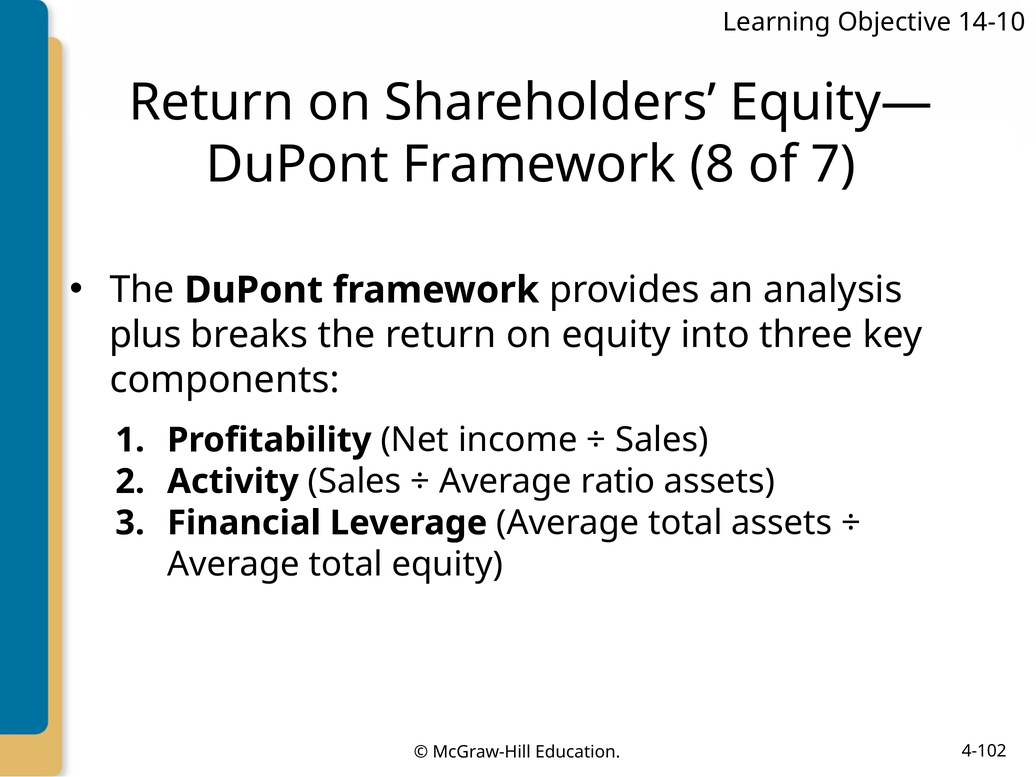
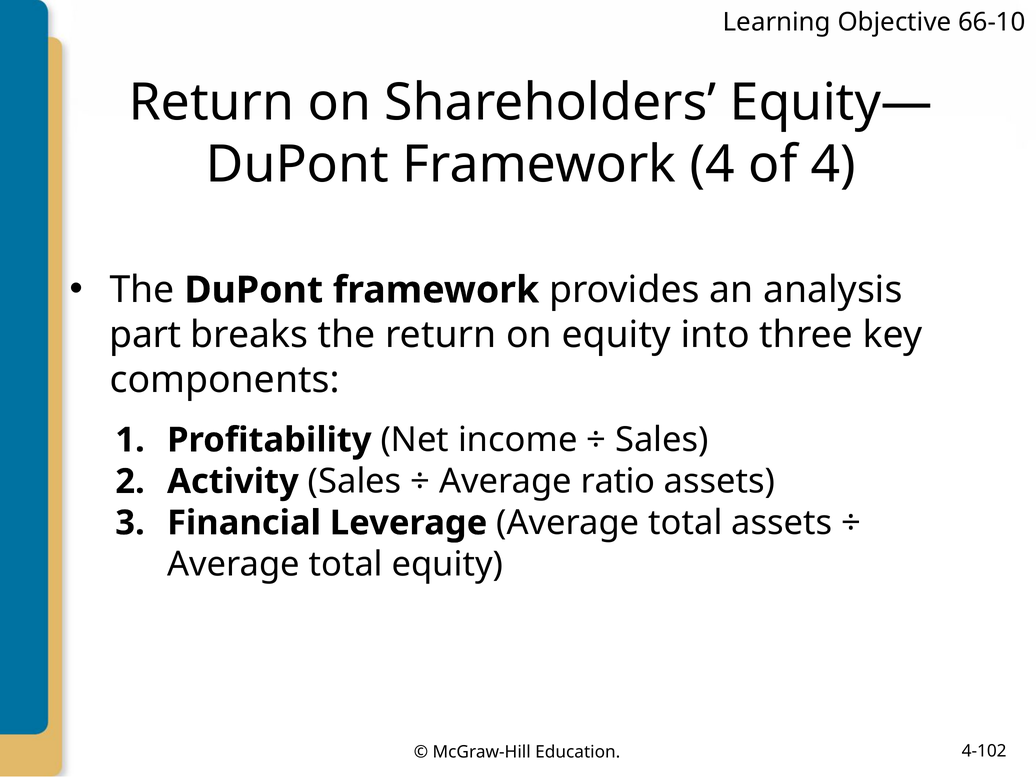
14-10: 14-10 -> 66-10 (992, 22)
Framework 8: 8 -> 4 (712, 165)
of 7: 7 -> 4 (833, 165)
plus: plus -> part (145, 335)
